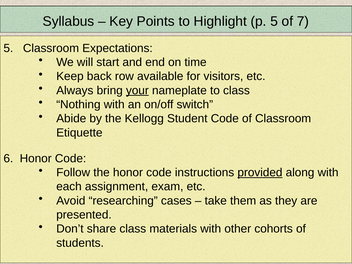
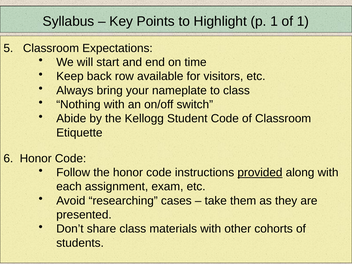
p 5: 5 -> 1 (274, 21)
of 7: 7 -> 1 (303, 21)
your underline: present -> none (137, 90)
